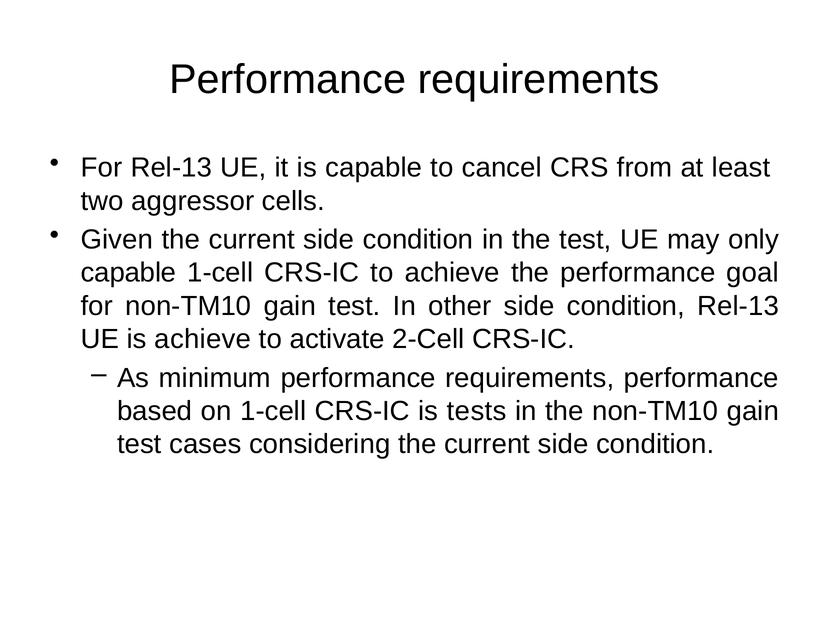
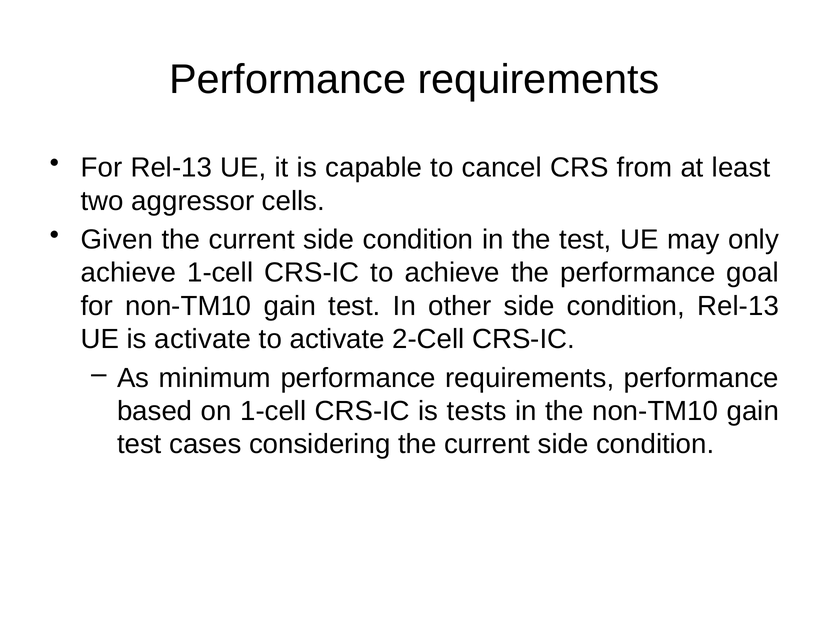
capable: capable -> achieve (128, 273)
is achieve: achieve -> activate (203, 339)
